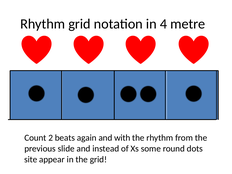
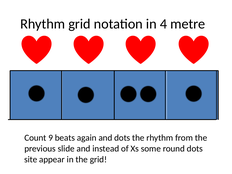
2: 2 -> 9 (51, 138)
and with: with -> dots (122, 138)
